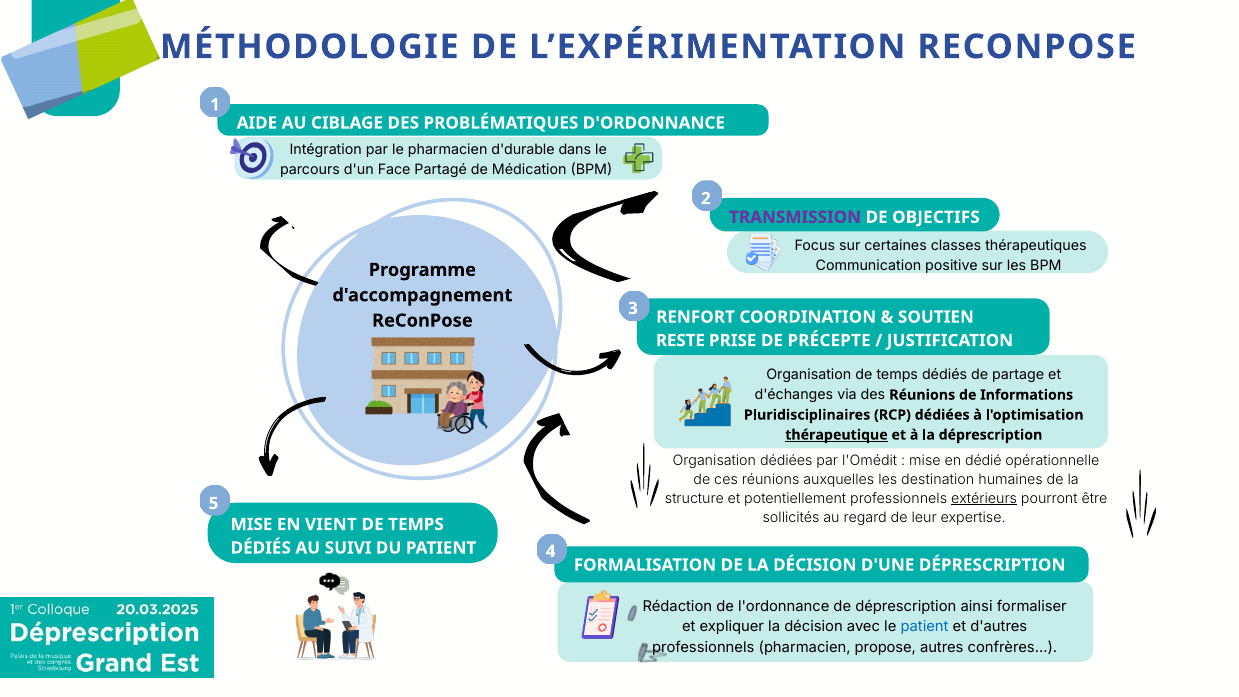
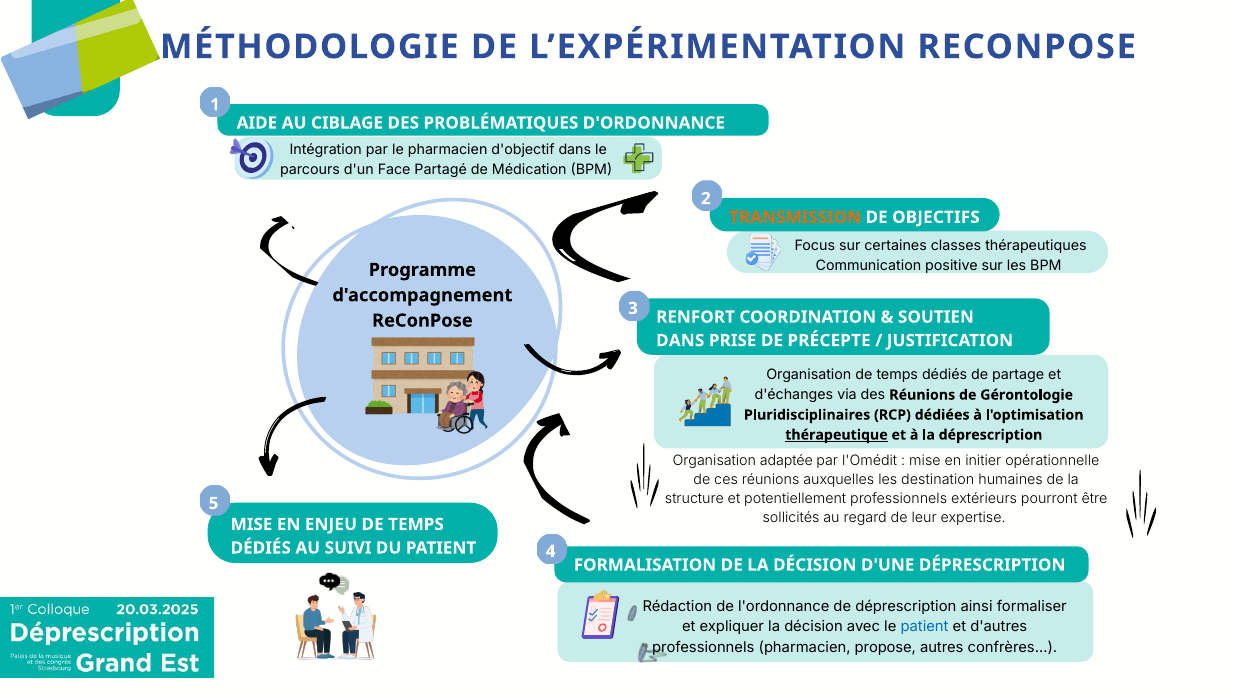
d'durable: d'durable -> d'objectif (523, 150)
TRANSMISSION colour: purple -> orange (795, 217)
RESTE: RESTE -> DANS (680, 341)
Informations: Informations -> Gérontologie (1027, 395)
Organisation dédiées: dédiées -> adaptée (786, 460)
dédié: dédié -> initier (983, 460)
extérieurs underline: present -> none (984, 498)
VIENT: VIENT -> ENJEU (331, 524)
